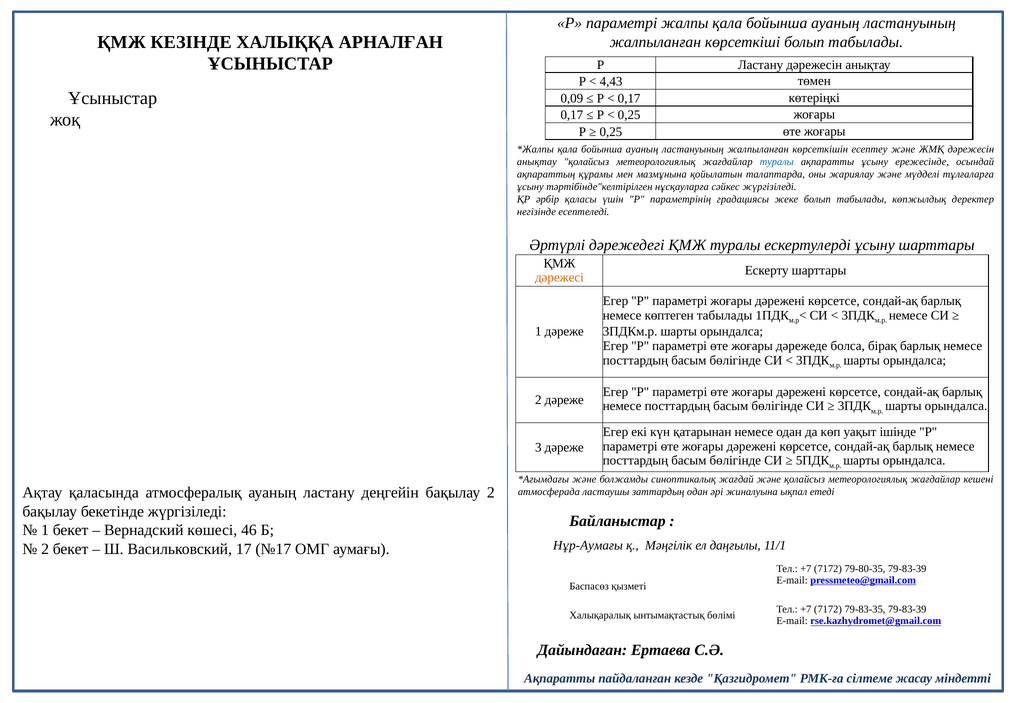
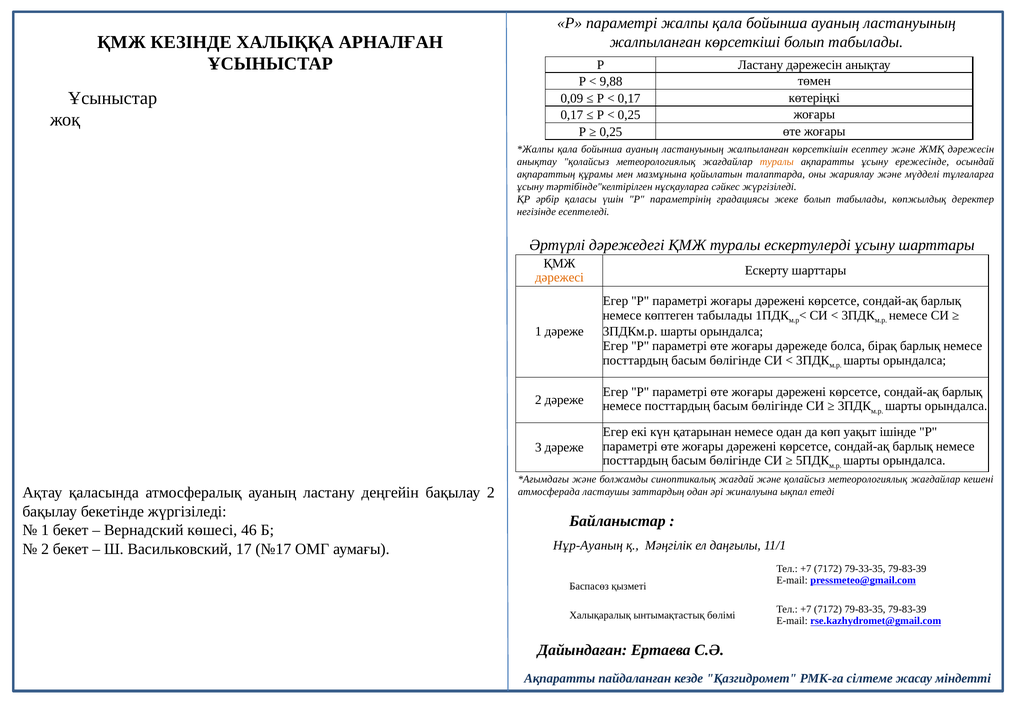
4,43: 4,43 -> 9,88 (611, 82)
туралы colour: blue -> orange (777, 162)
Нұр-Аумағы: Нұр-Аумағы -> Нұр-Ауаның (588, 546)
79-80-35: 79-80-35 -> 79-33-35 (865, 569)
